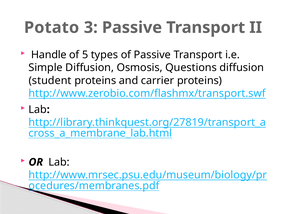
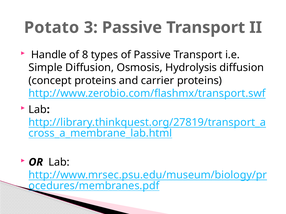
5: 5 -> 8 (85, 55)
Questions: Questions -> Hydrolysis (191, 68)
student: student -> concept (50, 81)
